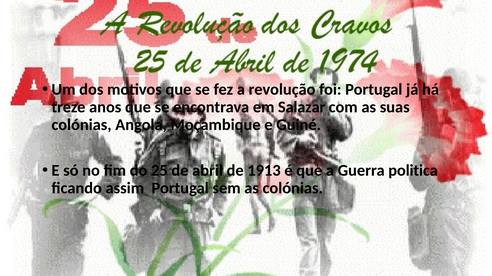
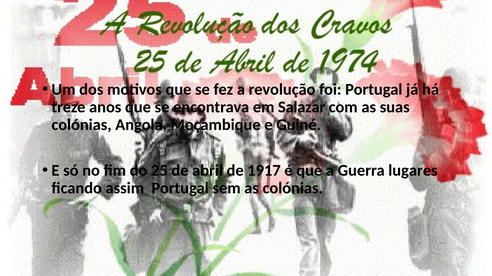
1913: 1913 -> 1917 (264, 171)
politica: politica -> lugares (413, 171)
